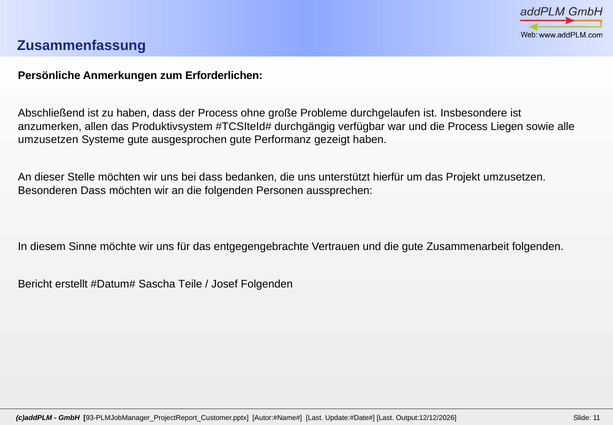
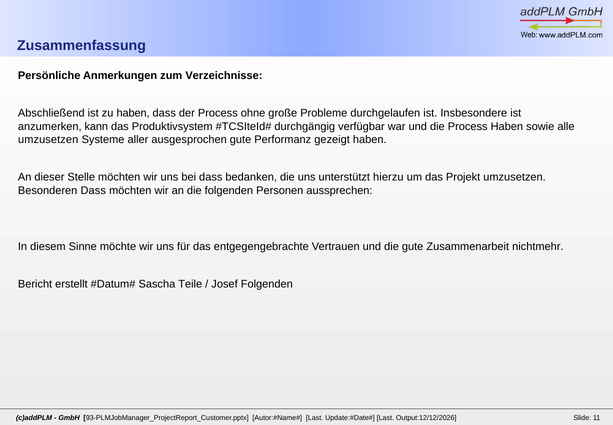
Erforderlichen: Erforderlichen -> Verzeichnisse (224, 76)
allen: allen -> kann (96, 126)
Process Liegen: Liegen -> Haben (507, 126)
Systeme gute: gute -> aller (138, 140)
hierfür: hierfür -> hierzu (388, 177)
Zusammenarbeit folgenden: folgenden -> nichtmehr (538, 246)
